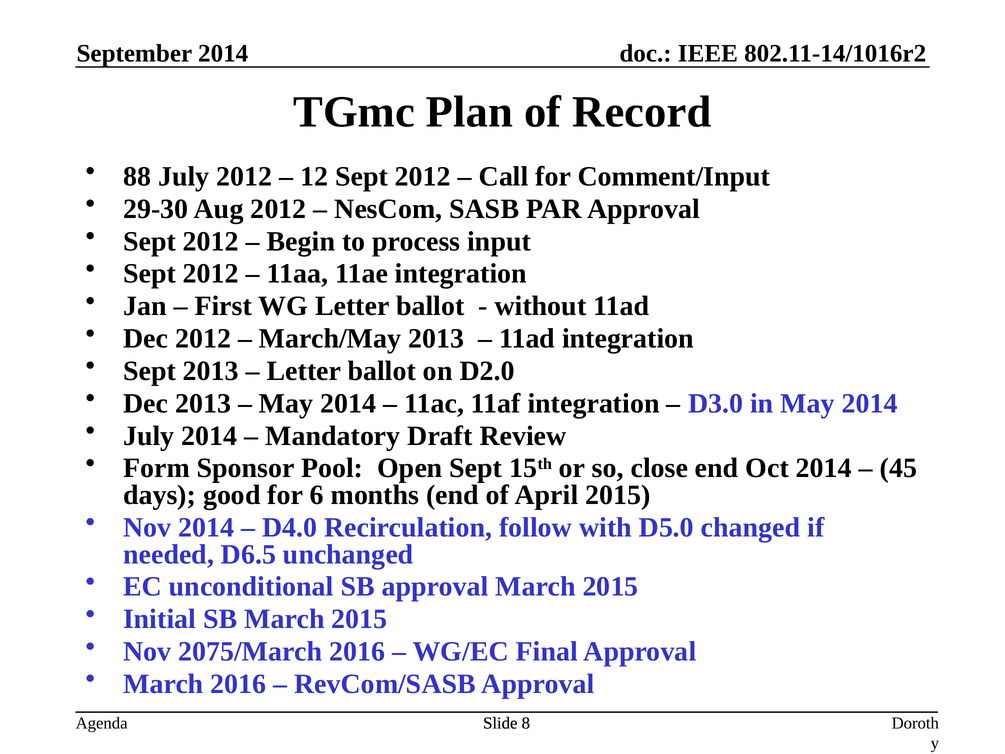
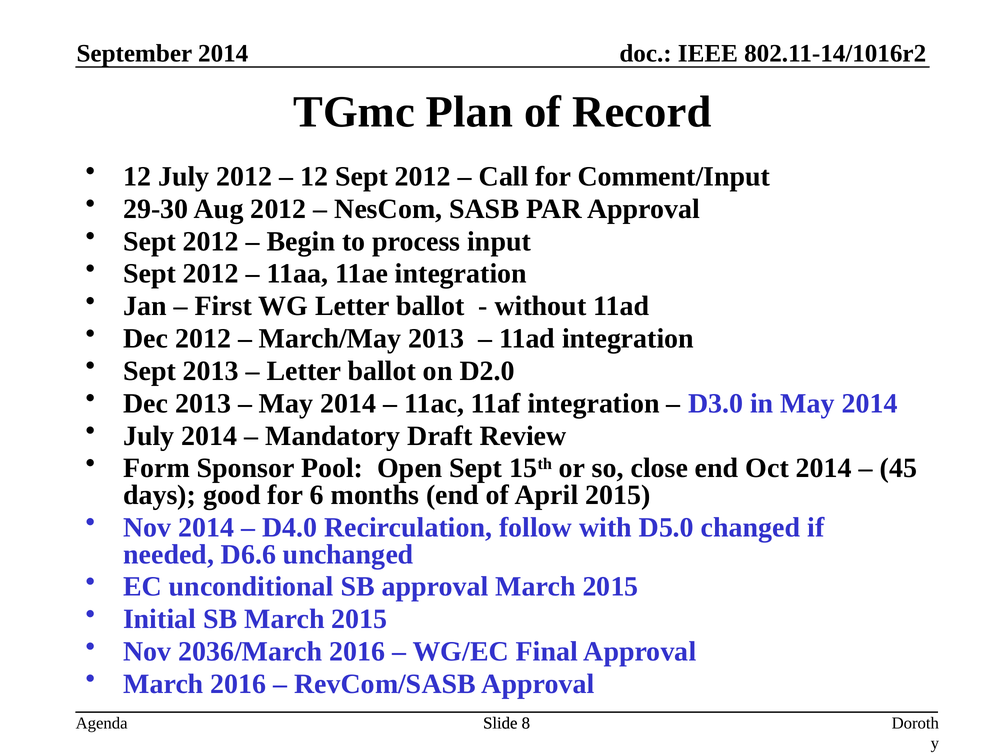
88: 88 -> 12 (137, 176)
D6.5: D6.5 -> D6.6 (248, 554)
2075/March: 2075/March -> 2036/March (250, 651)
